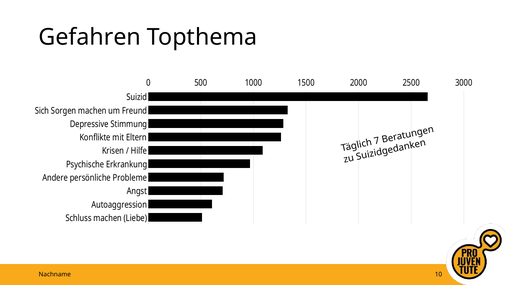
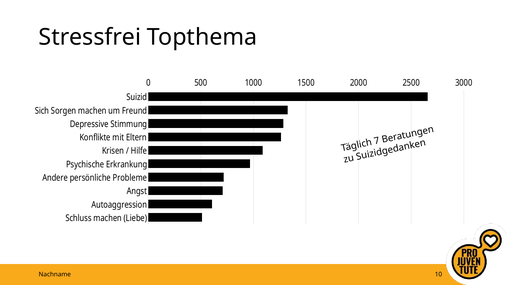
Gefahren: Gefahren -> Stressfrei (90, 37)
